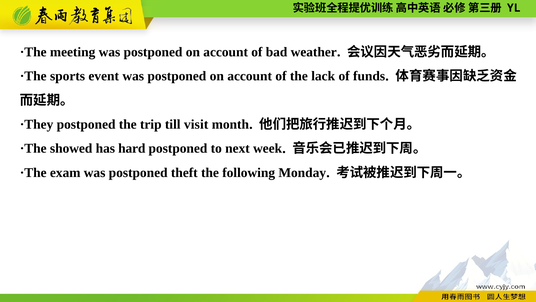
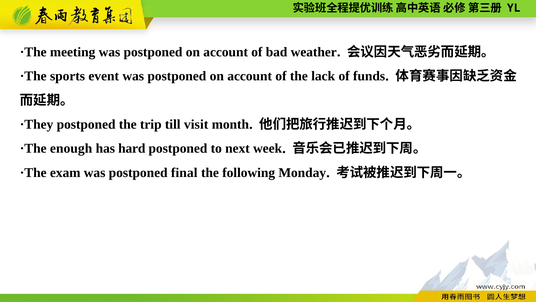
showed: showed -> enough (71, 148)
theft: theft -> final (184, 172)
